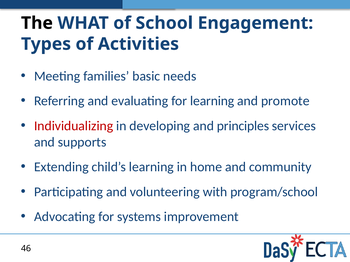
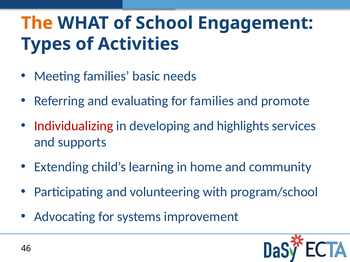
The colour: black -> orange (37, 23)
for learning: learning -> families (212, 101)
principles: principles -> highlights (243, 126)
